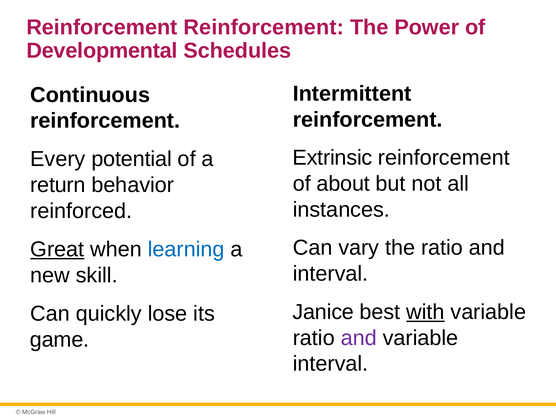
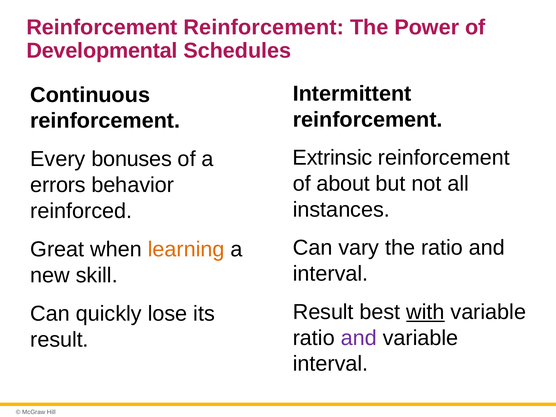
potential: potential -> bonuses (132, 159)
return: return -> errors (58, 185)
Great underline: present -> none (57, 249)
learning colour: blue -> orange (186, 249)
Janice: Janice -> Result (323, 312)
game: game -> result (59, 340)
